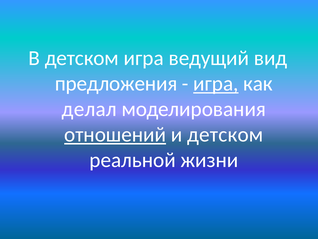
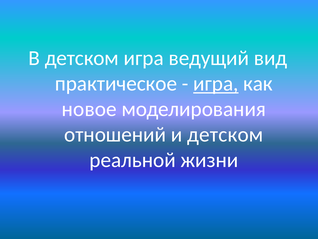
предложения: предложения -> практическое (116, 83)
делал: делал -> новое (89, 109)
отношений underline: present -> none (115, 134)
